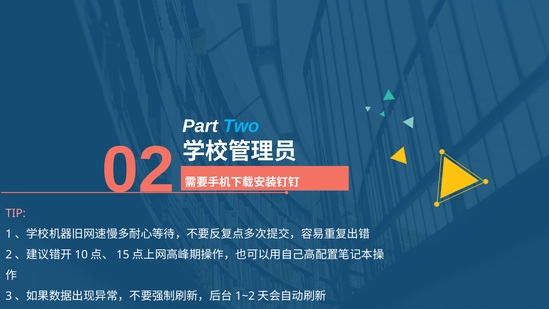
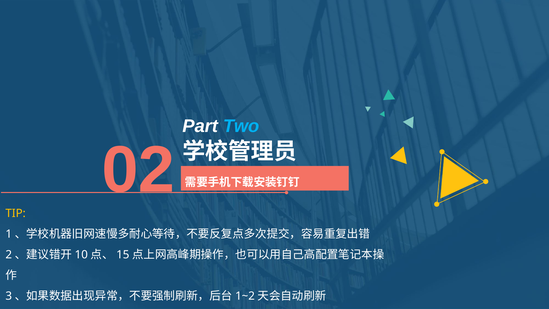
TIP colour: pink -> yellow (16, 213)
